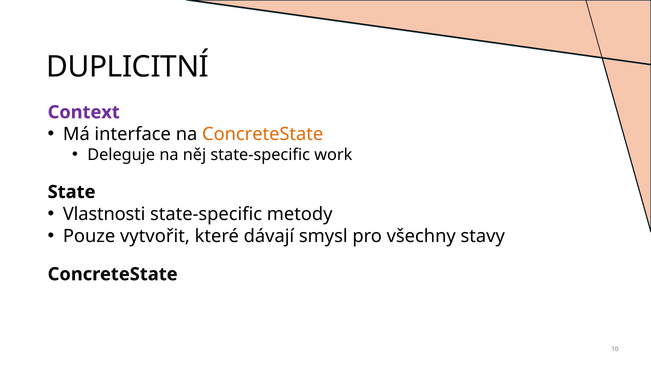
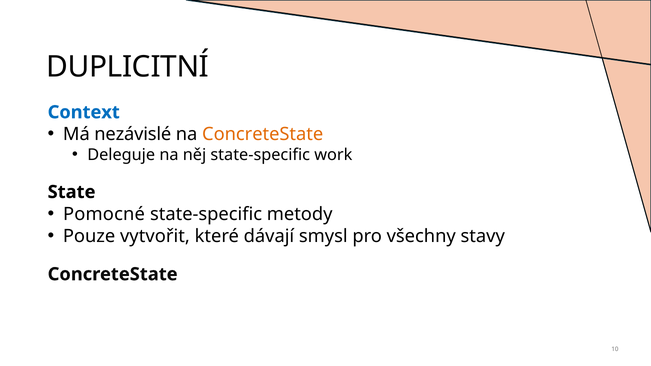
Context colour: purple -> blue (84, 112)
interface: interface -> nezávislé (133, 134)
Vlastnosti: Vlastnosti -> Pomocné (104, 214)
